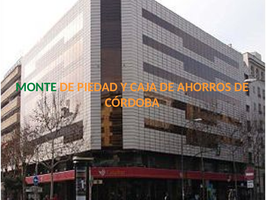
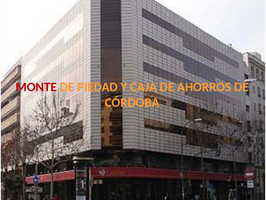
MONTE colour: green -> red (36, 87)
